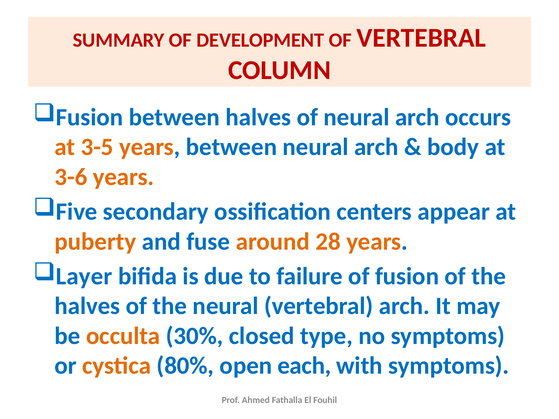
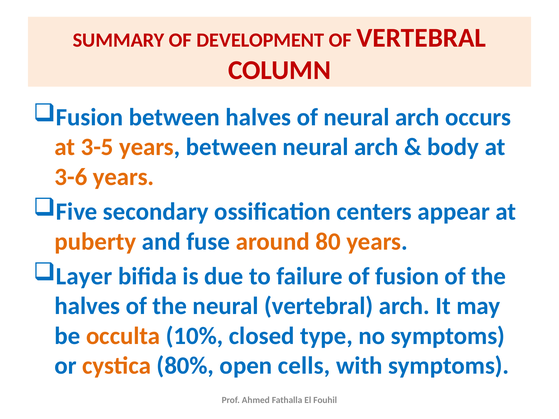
28: 28 -> 80 (328, 242)
30%: 30% -> 10% (195, 336)
each: each -> cells (304, 366)
